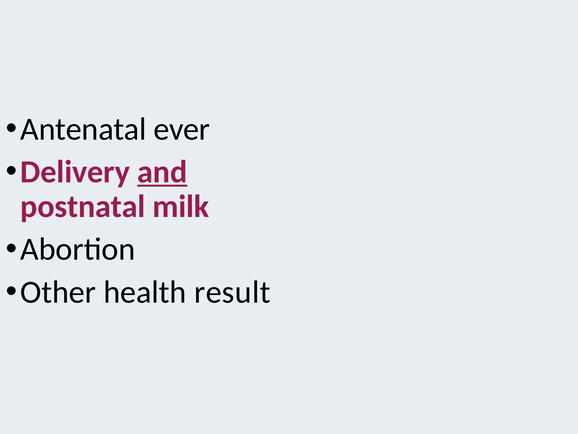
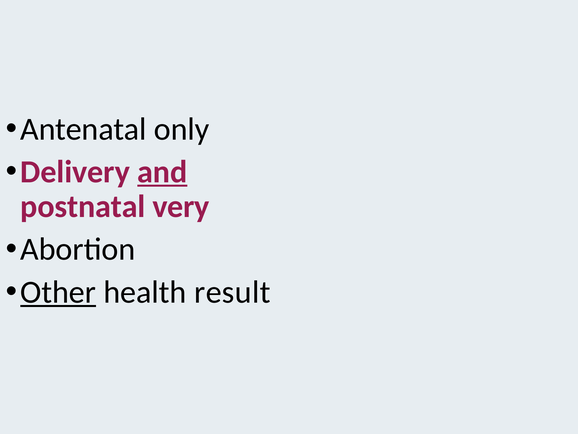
ever: ever -> only (182, 129)
milk: milk -> very (181, 206)
Other underline: none -> present (58, 292)
